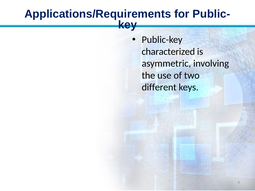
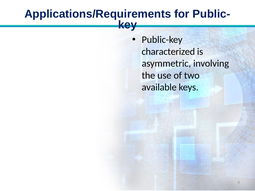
different: different -> available (159, 87)
